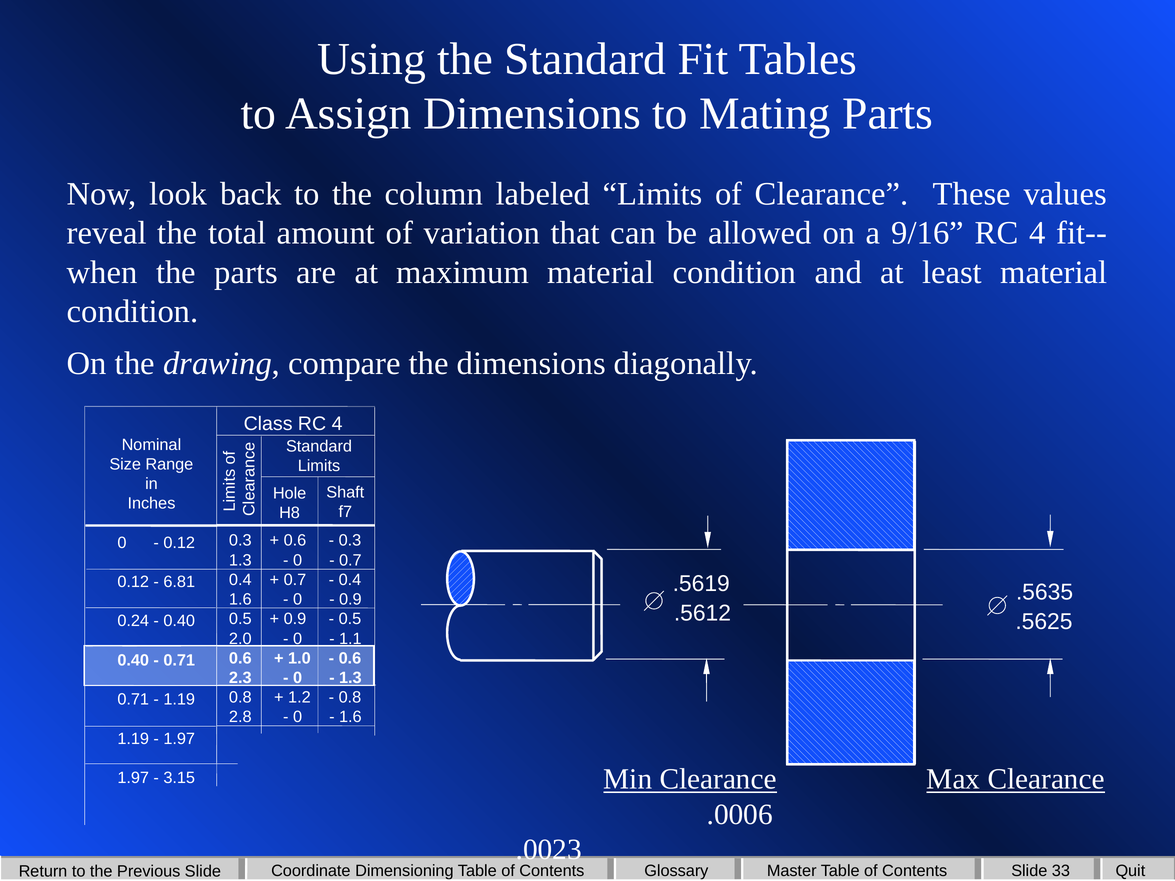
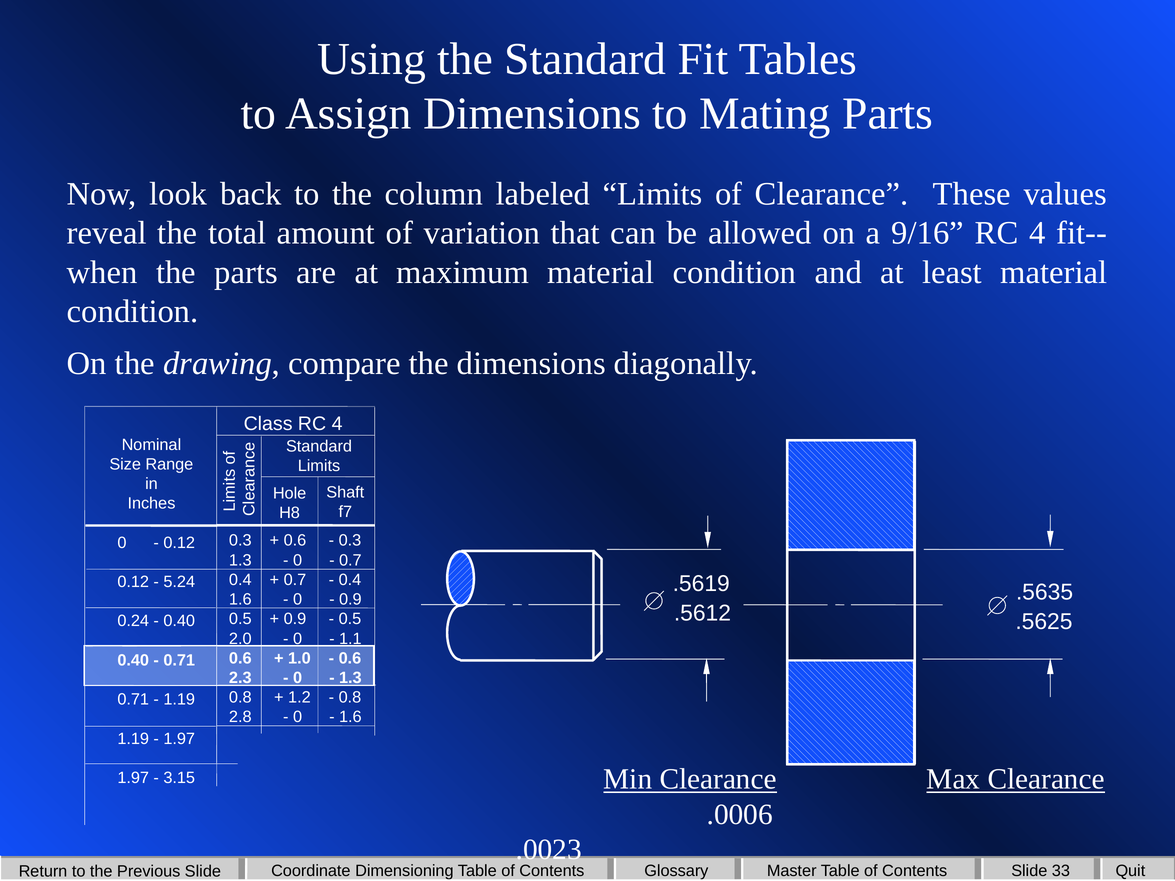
6.81: 6.81 -> 5.24 (179, 582)
